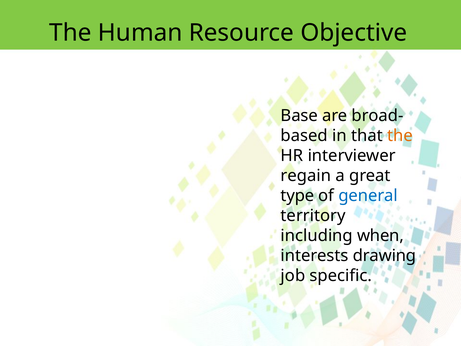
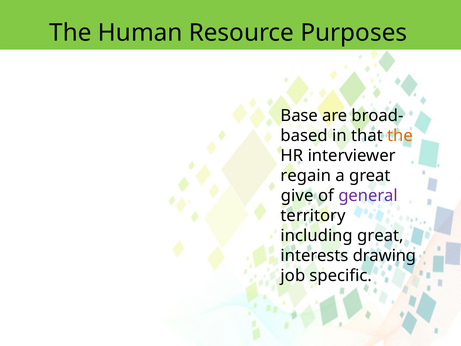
Objective: Objective -> Purposes (354, 33)
type: type -> give (297, 196)
general colour: blue -> purple (368, 196)
including when: when -> great (380, 236)
